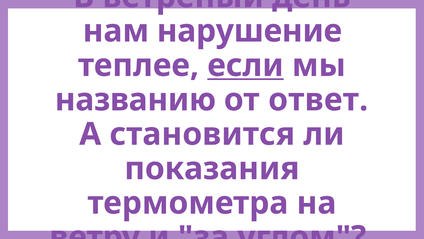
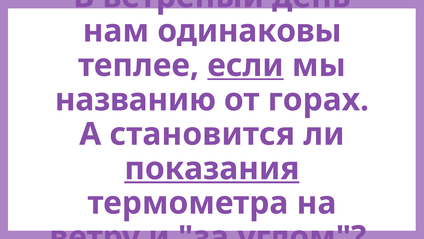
нарушение: нарушение -> одинаковы (249, 31)
ответ: ответ -> горах (318, 100)
показания underline: none -> present (212, 168)
